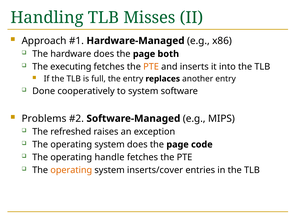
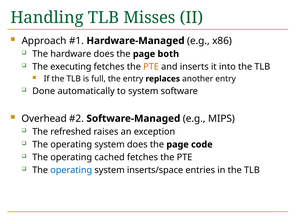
cooperatively: cooperatively -> automatically (86, 91)
Problems: Problems -> Overhead (44, 118)
handle: handle -> cached (110, 157)
operating colour: orange -> blue (71, 170)
inserts/cover: inserts/cover -> inserts/space (155, 170)
